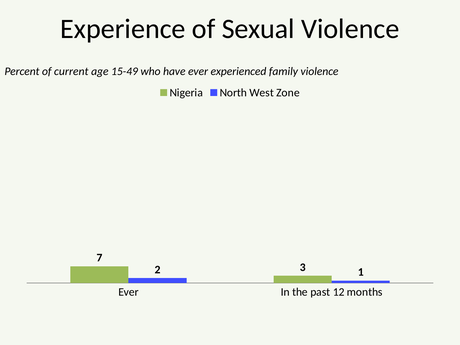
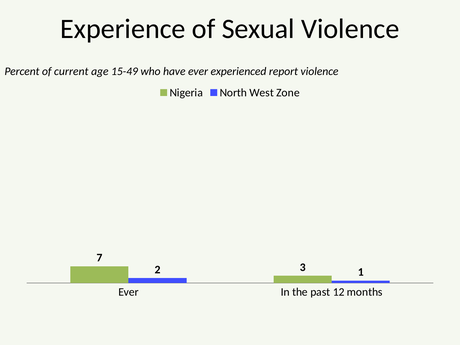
family: family -> report (283, 71)
